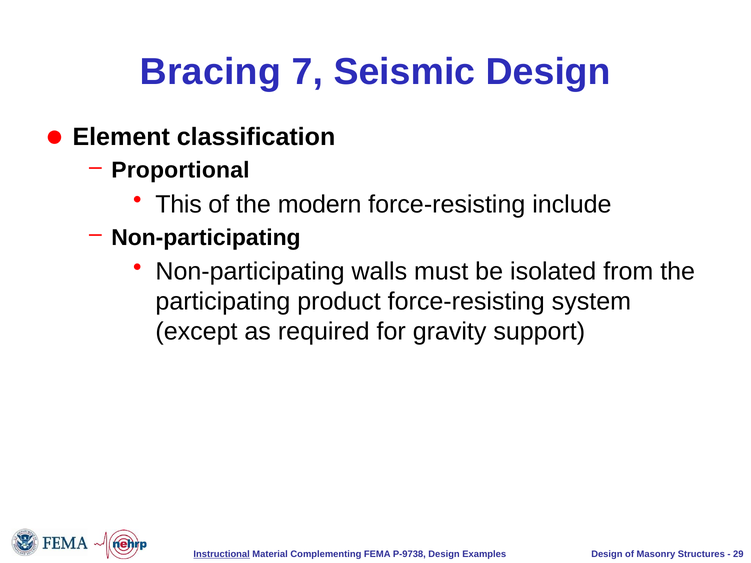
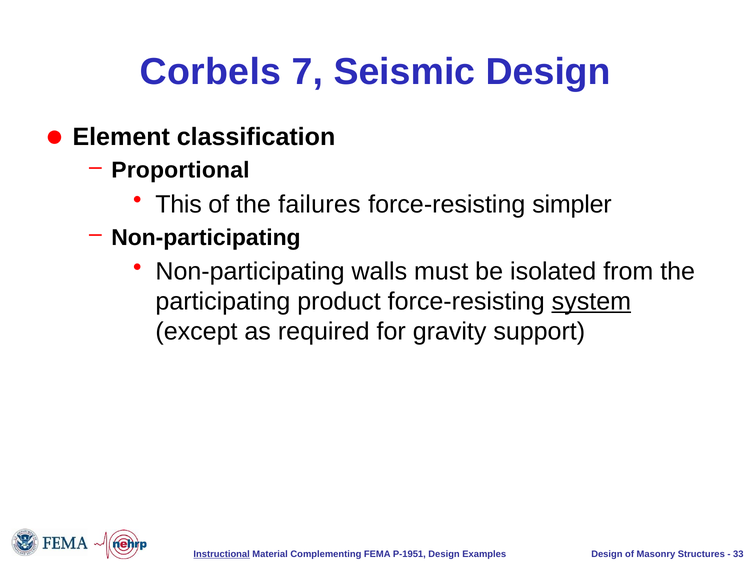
Bracing: Bracing -> Corbels (210, 72)
modern: modern -> failures (319, 204)
include: include -> simpler (572, 204)
system underline: none -> present (591, 302)
P-9738: P-9738 -> P-1951 (409, 554)
29: 29 -> 33 (738, 554)
